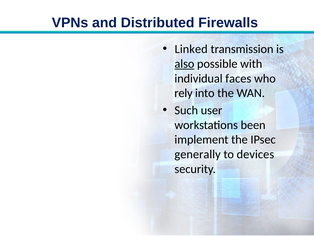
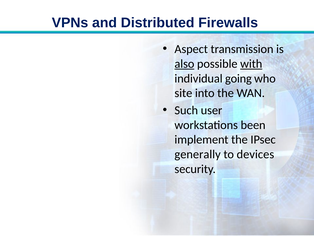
Linked: Linked -> Aspect (191, 49)
with underline: none -> present (251, 64)
faces: faces -> going (238, 78)
rely: rely -> site (183, 93)
